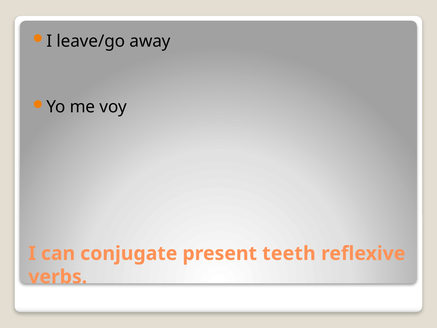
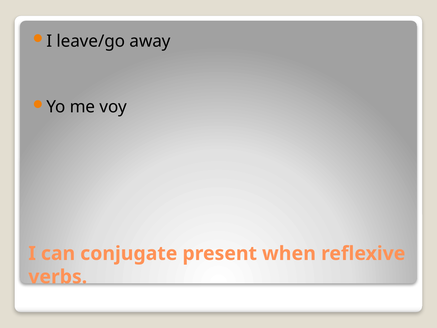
teeth: teeth -> when (289, 253)
